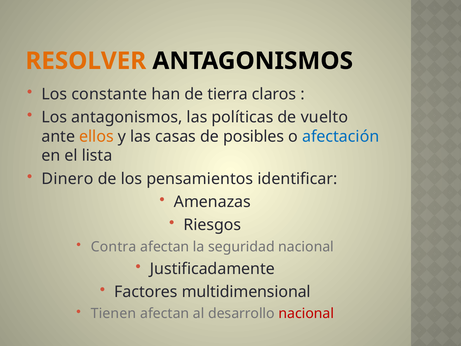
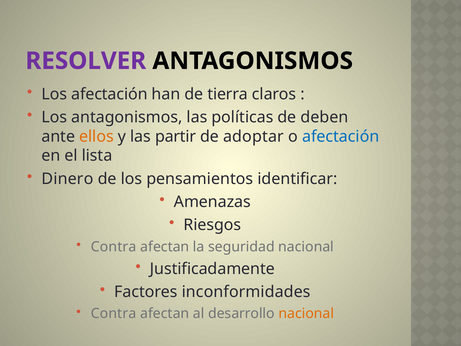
RESOLVER colour: orange -> purple (86, 61)
Los constante: constante -> afectación (109, 94)
vuelto: vuelto -> deben (324, 117)
casas: casas -> partir (176, 136)
posibles: posibles -> adoptar (254, 136)
multidimensional: multidimensional -> inconformidades (246, 292)
Tienen: Tienen -> Contra (114, 313)
nacional colour: red -> orange (306, 313)
